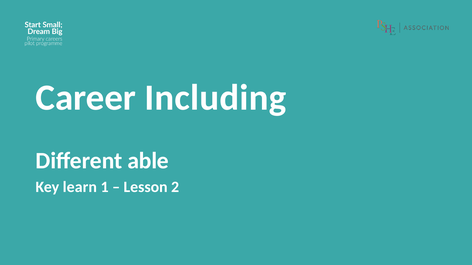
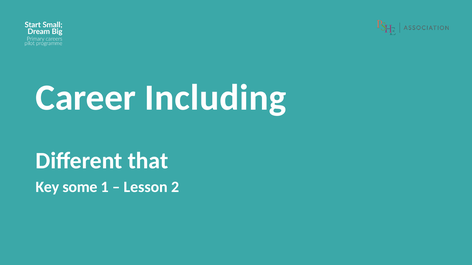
able: able -> that (148, 161)
learn: learn -> some (80, 187)
